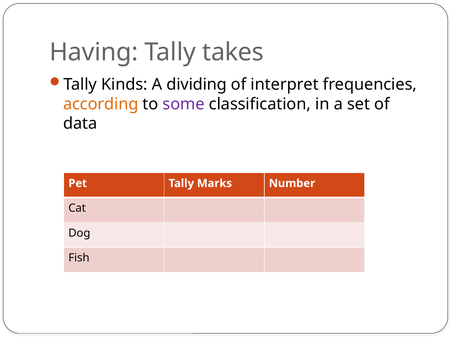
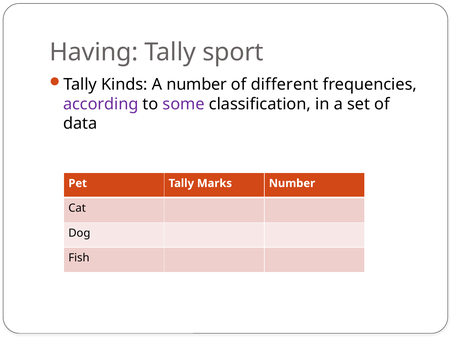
takes: takes -> sport (233, 52)
A dividing: dividing -> number (197, 85)
interpret: interpret -> different (285, 85)
according colour: orange -> purple (101, 104)
